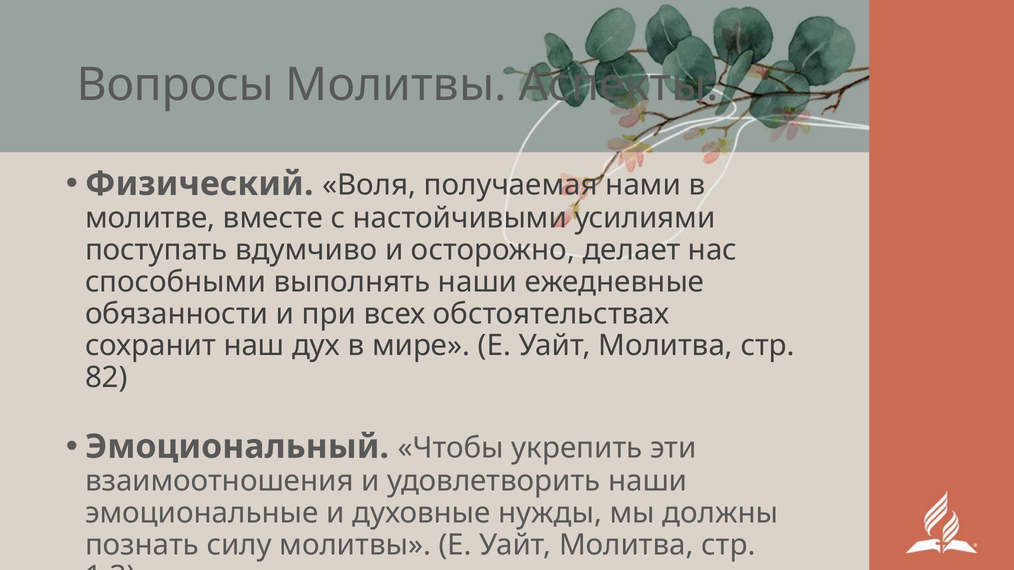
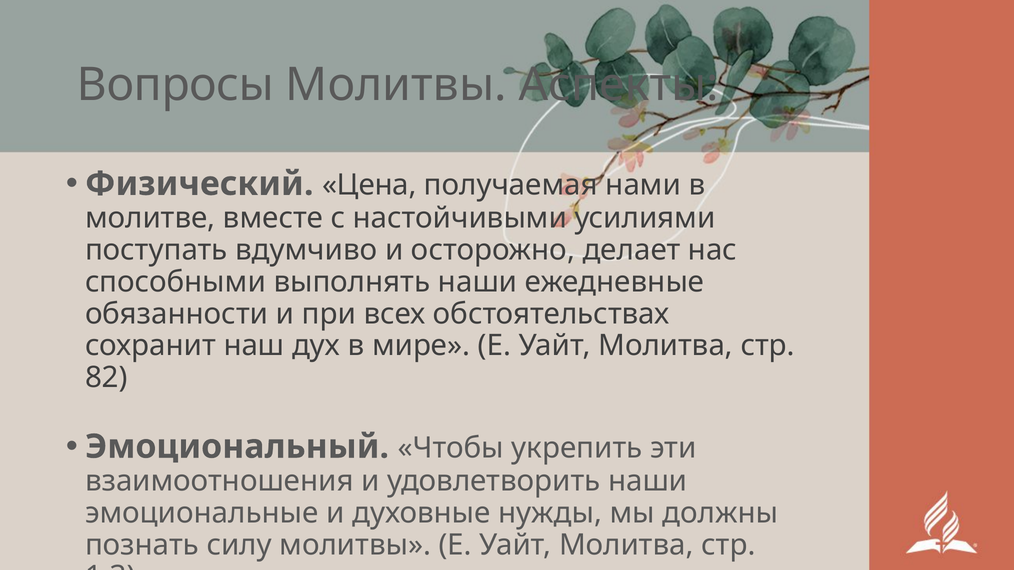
Воля: Воля -> Цена (369, 185)
